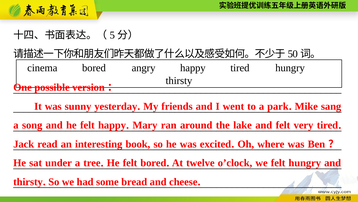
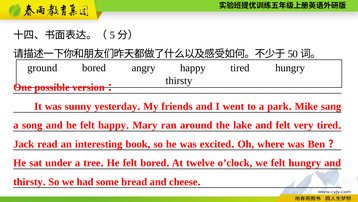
cinema: cinema -> ground (42, 68)
